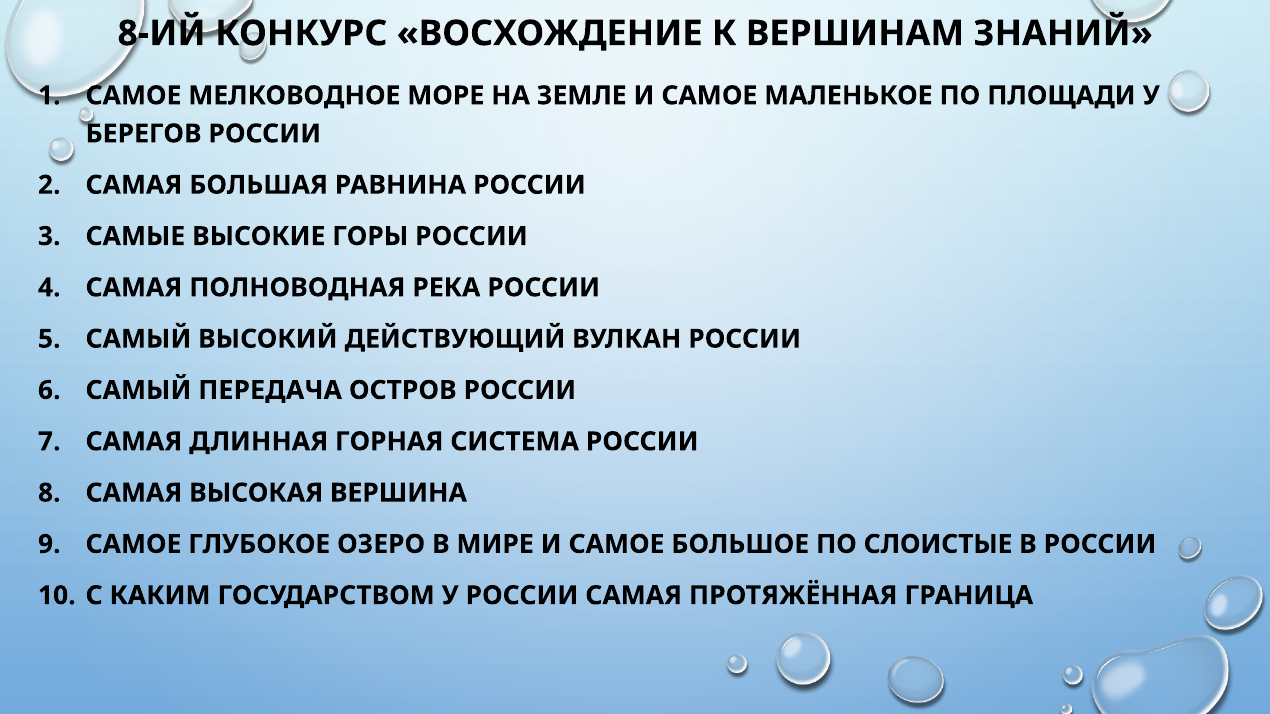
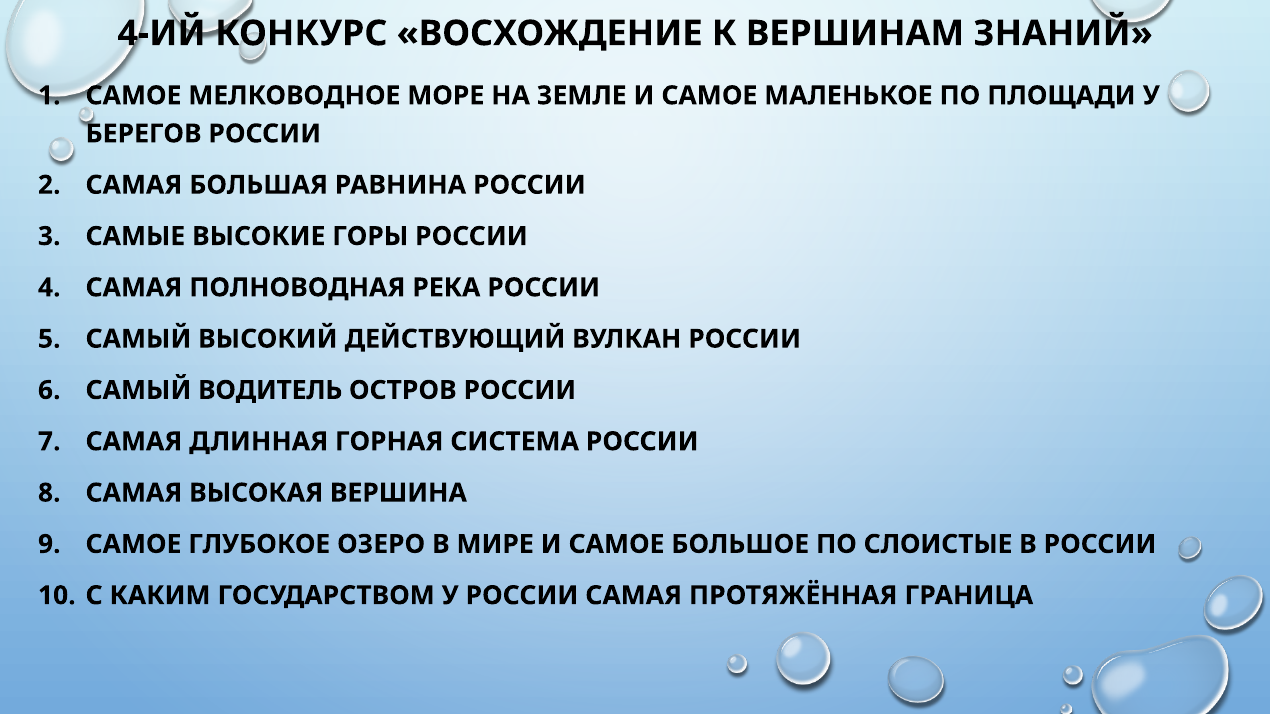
8-ИЙ: 8-ИЙ -> 4-ИЙ (162, 33)
ПЕРЕДАЧА: ПЕРЕДАЧА -> ВОДИТЕЛЬ (270, 390)
